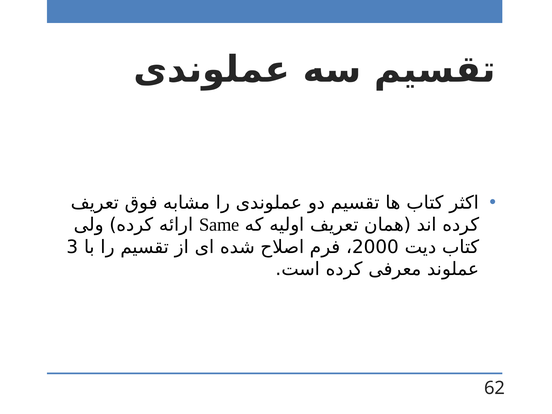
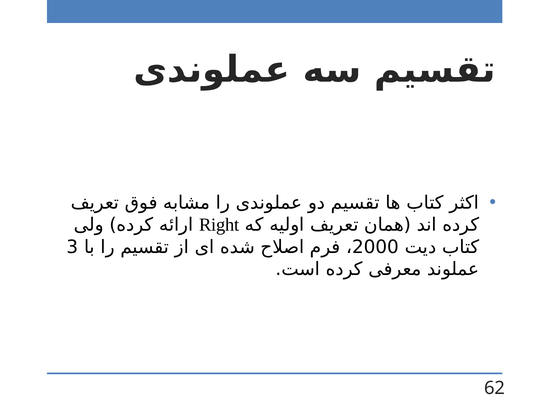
Same: Same -> Right (219, 225)
